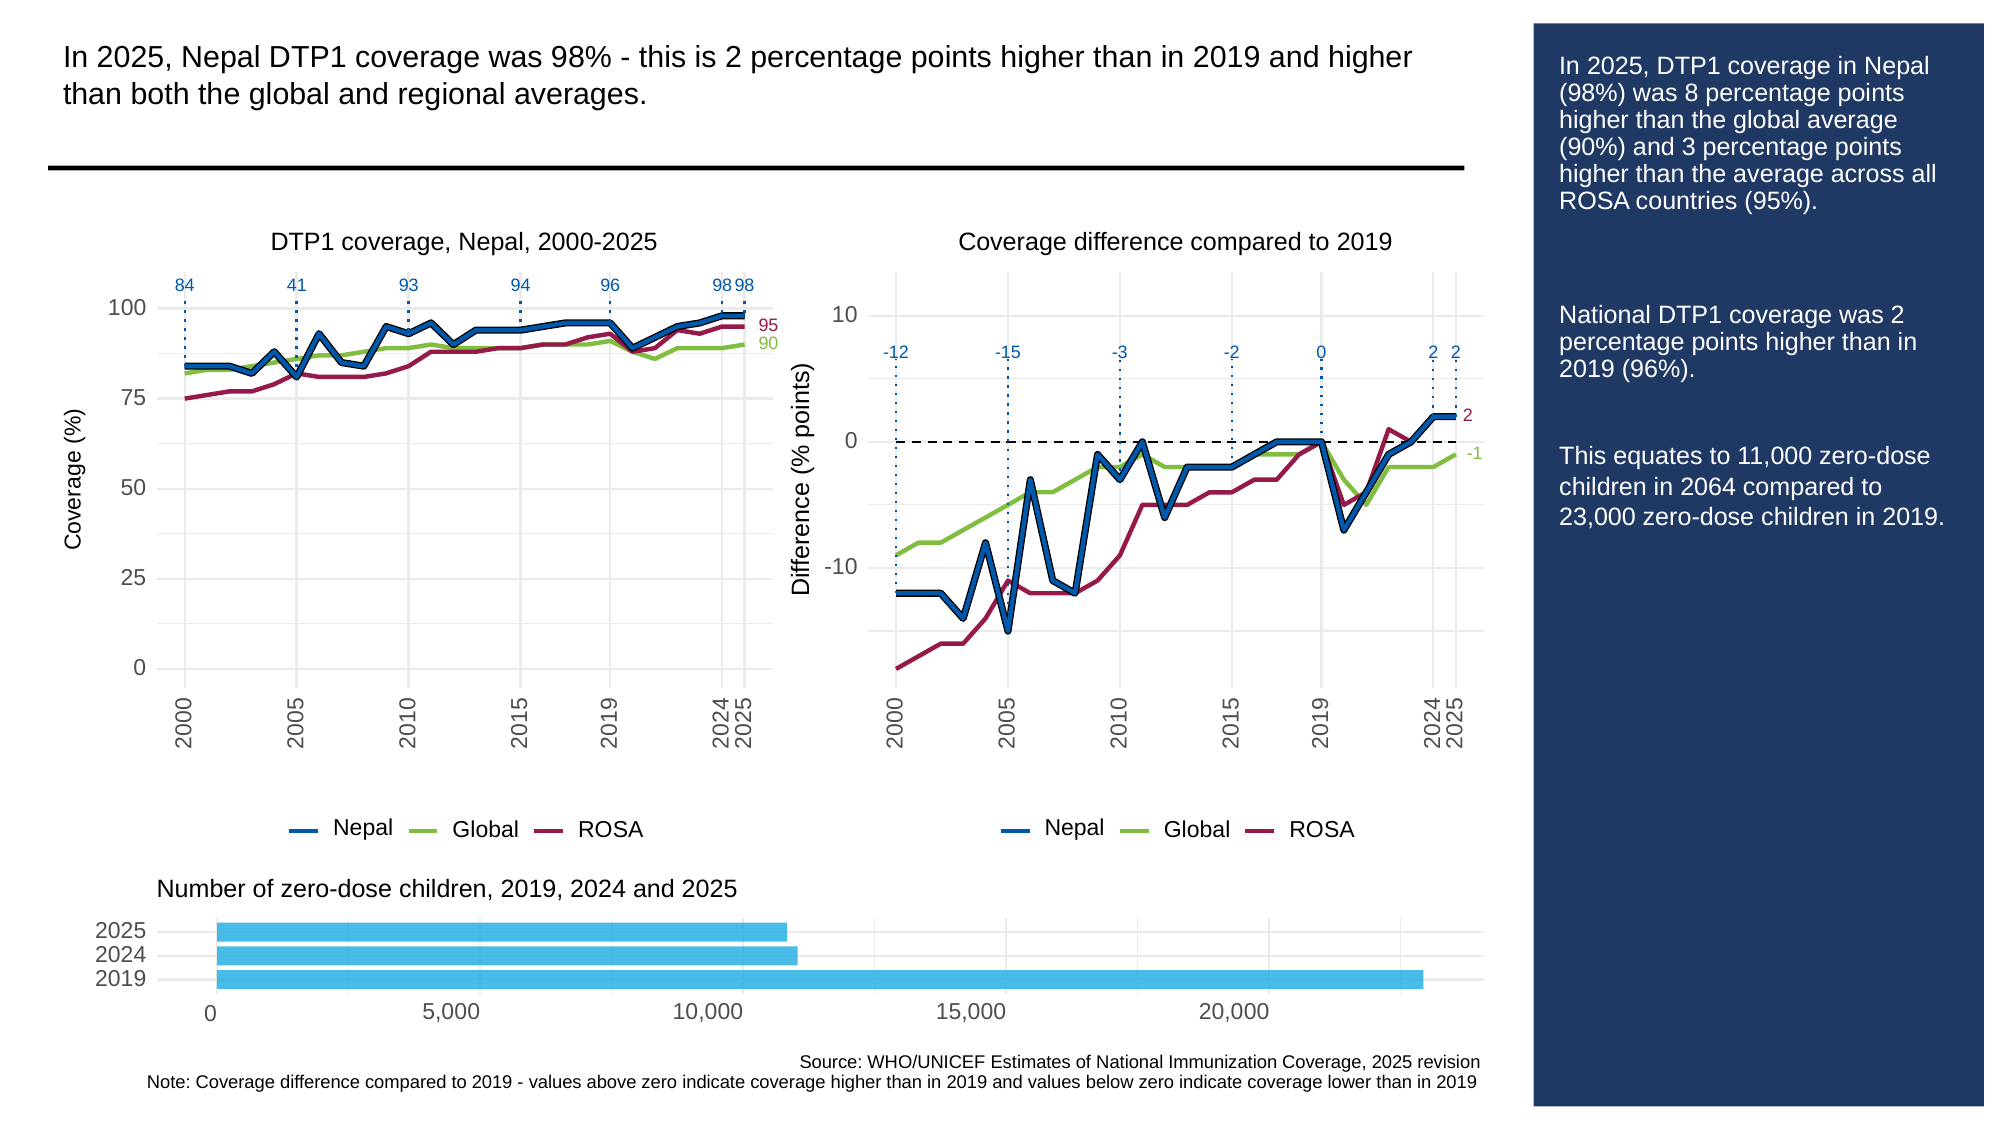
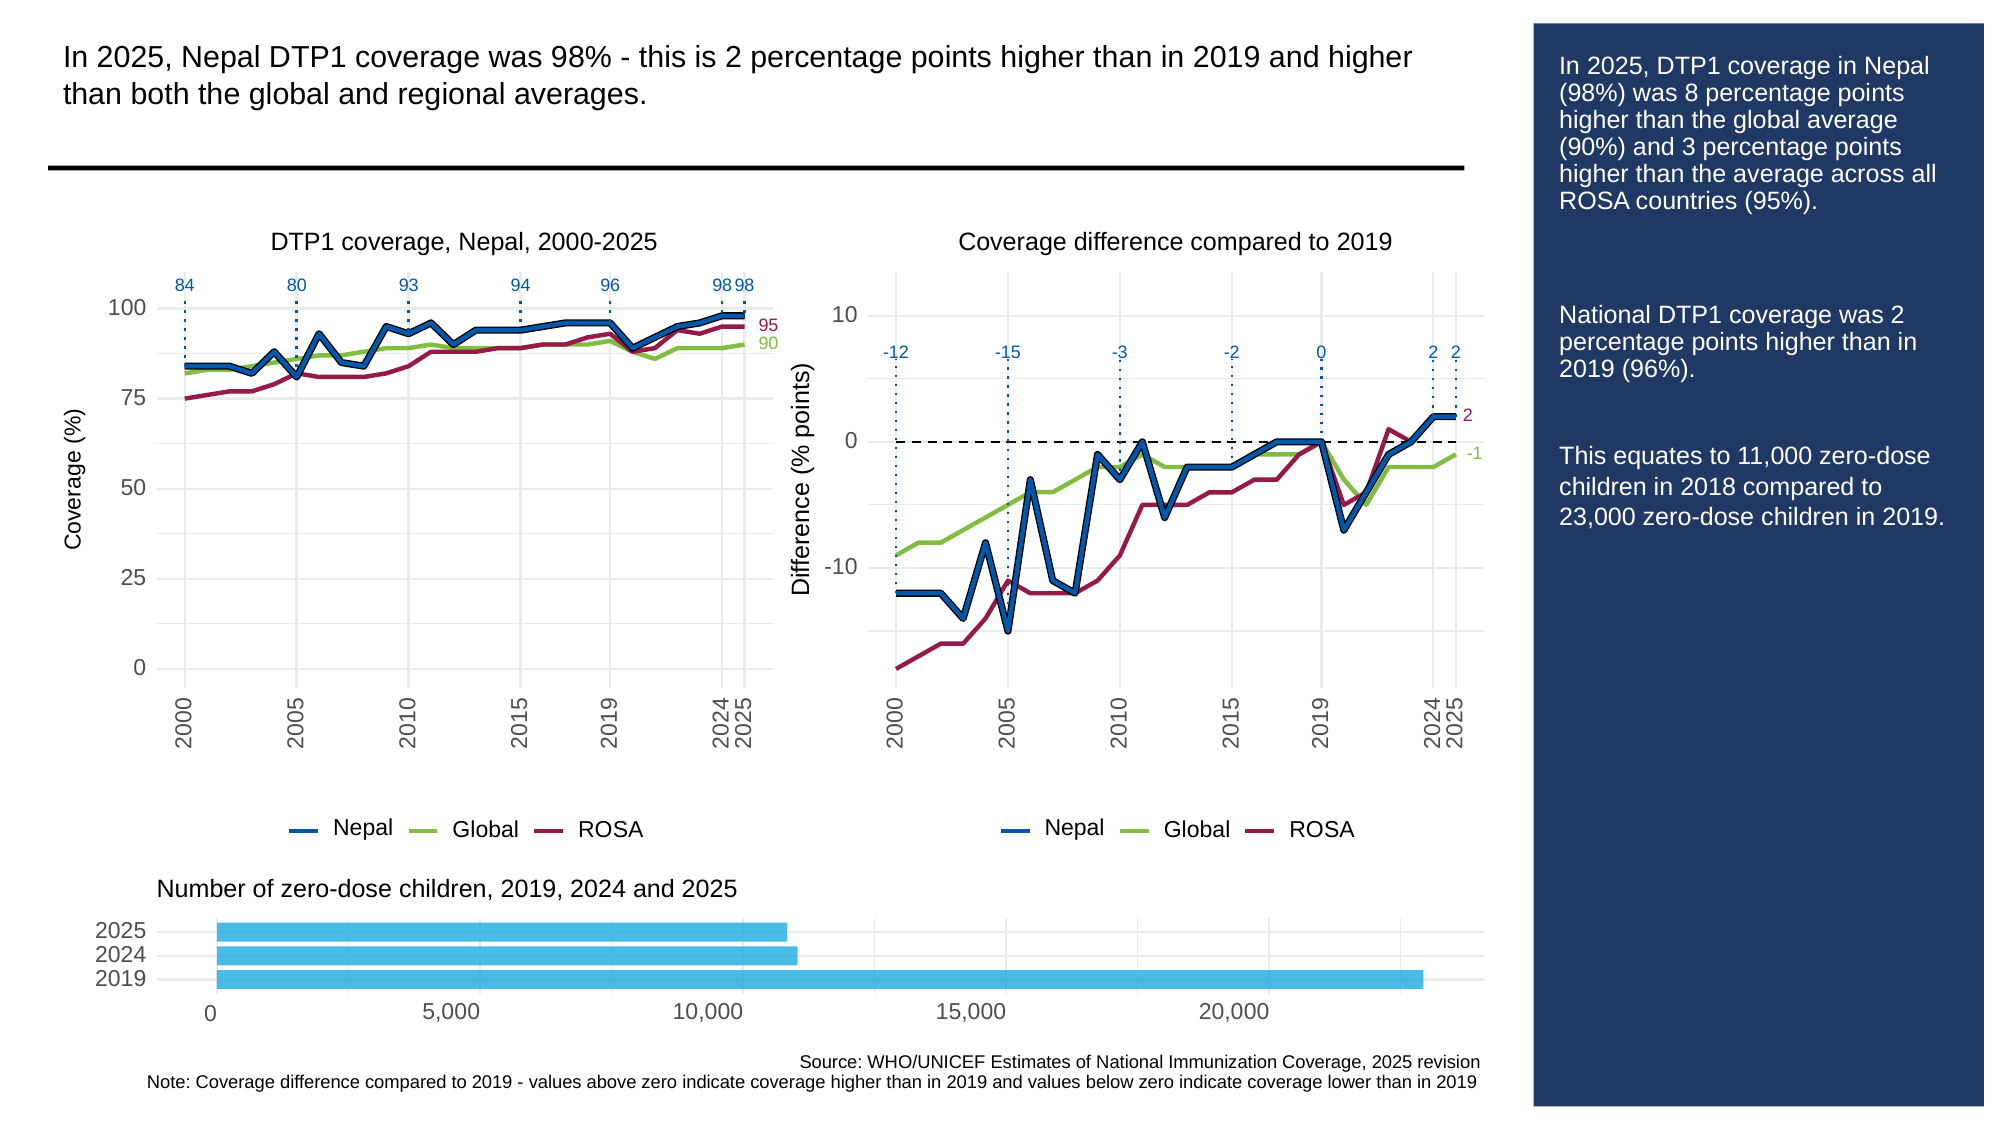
41: 41 -> 80 (297, 286)
2064: 2064 -> 2018 (1708, 487)
